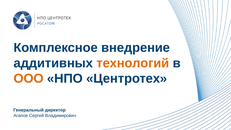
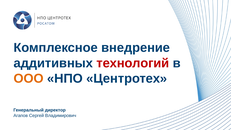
технологий colour: orange -> red (133, 63)
